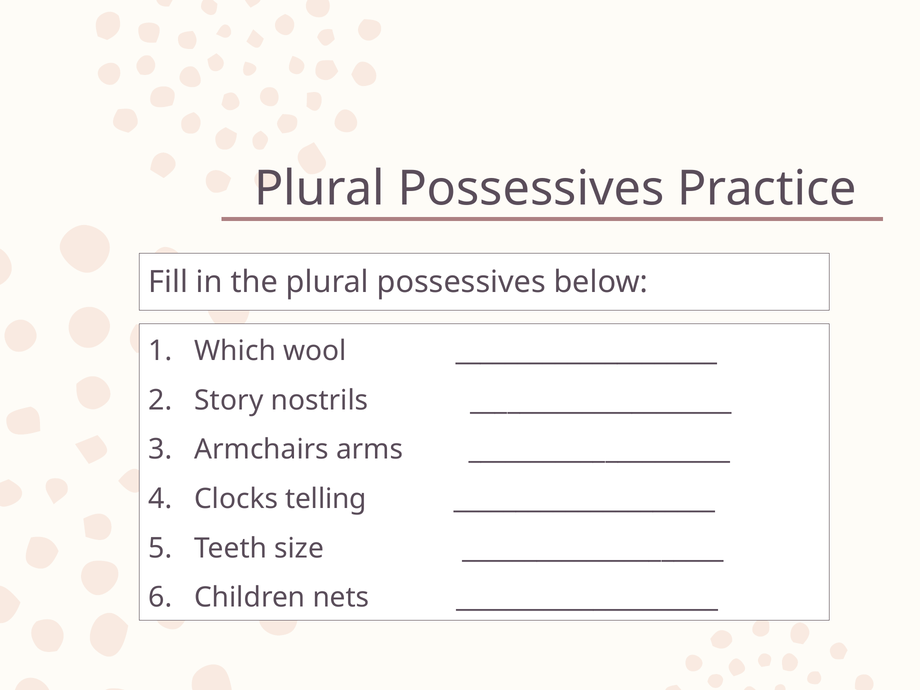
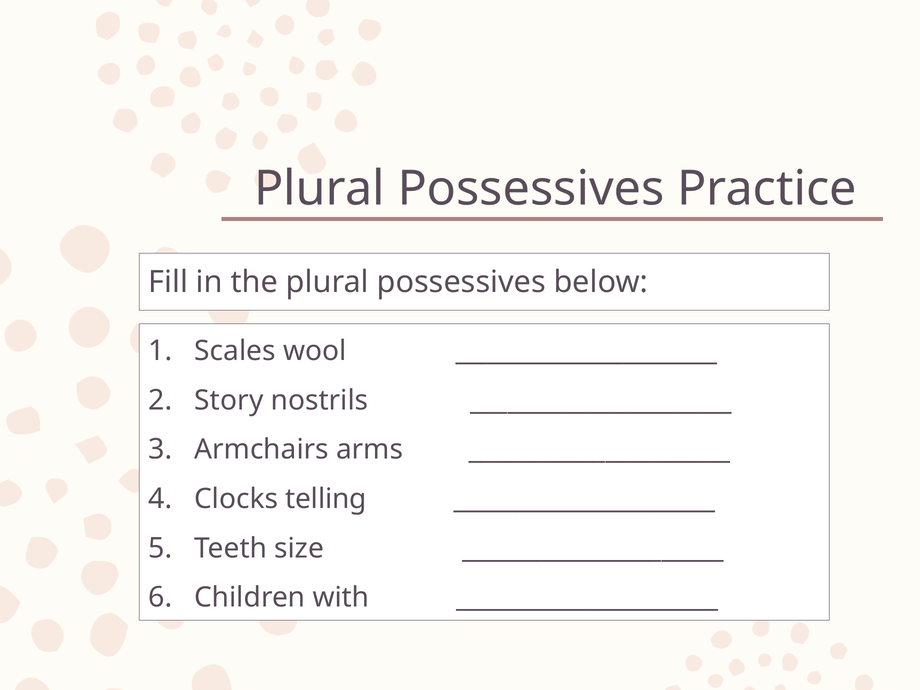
Which: Which -> Scales (235, 351)
nets: nets -> with (341, 598)
